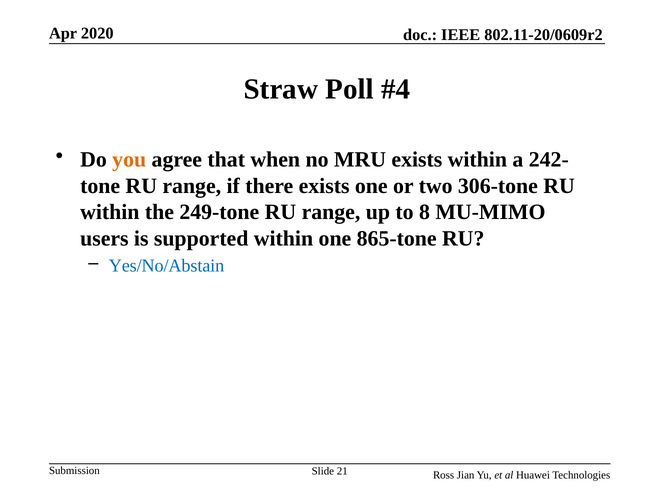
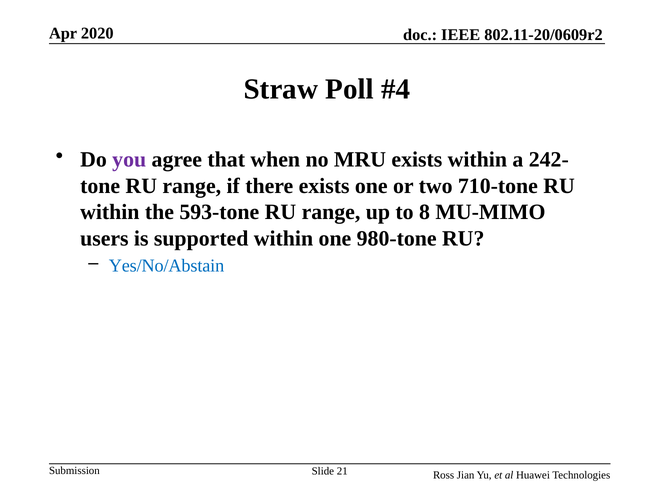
you colour: orange -> purple (129, 160)
306-tone: 306-tone -> 710-tone (498, 186)
249-tone: 249-tone -> 593-tone (219, 212)
865-tone: 865-tone -> 980-tone (397, 238)
